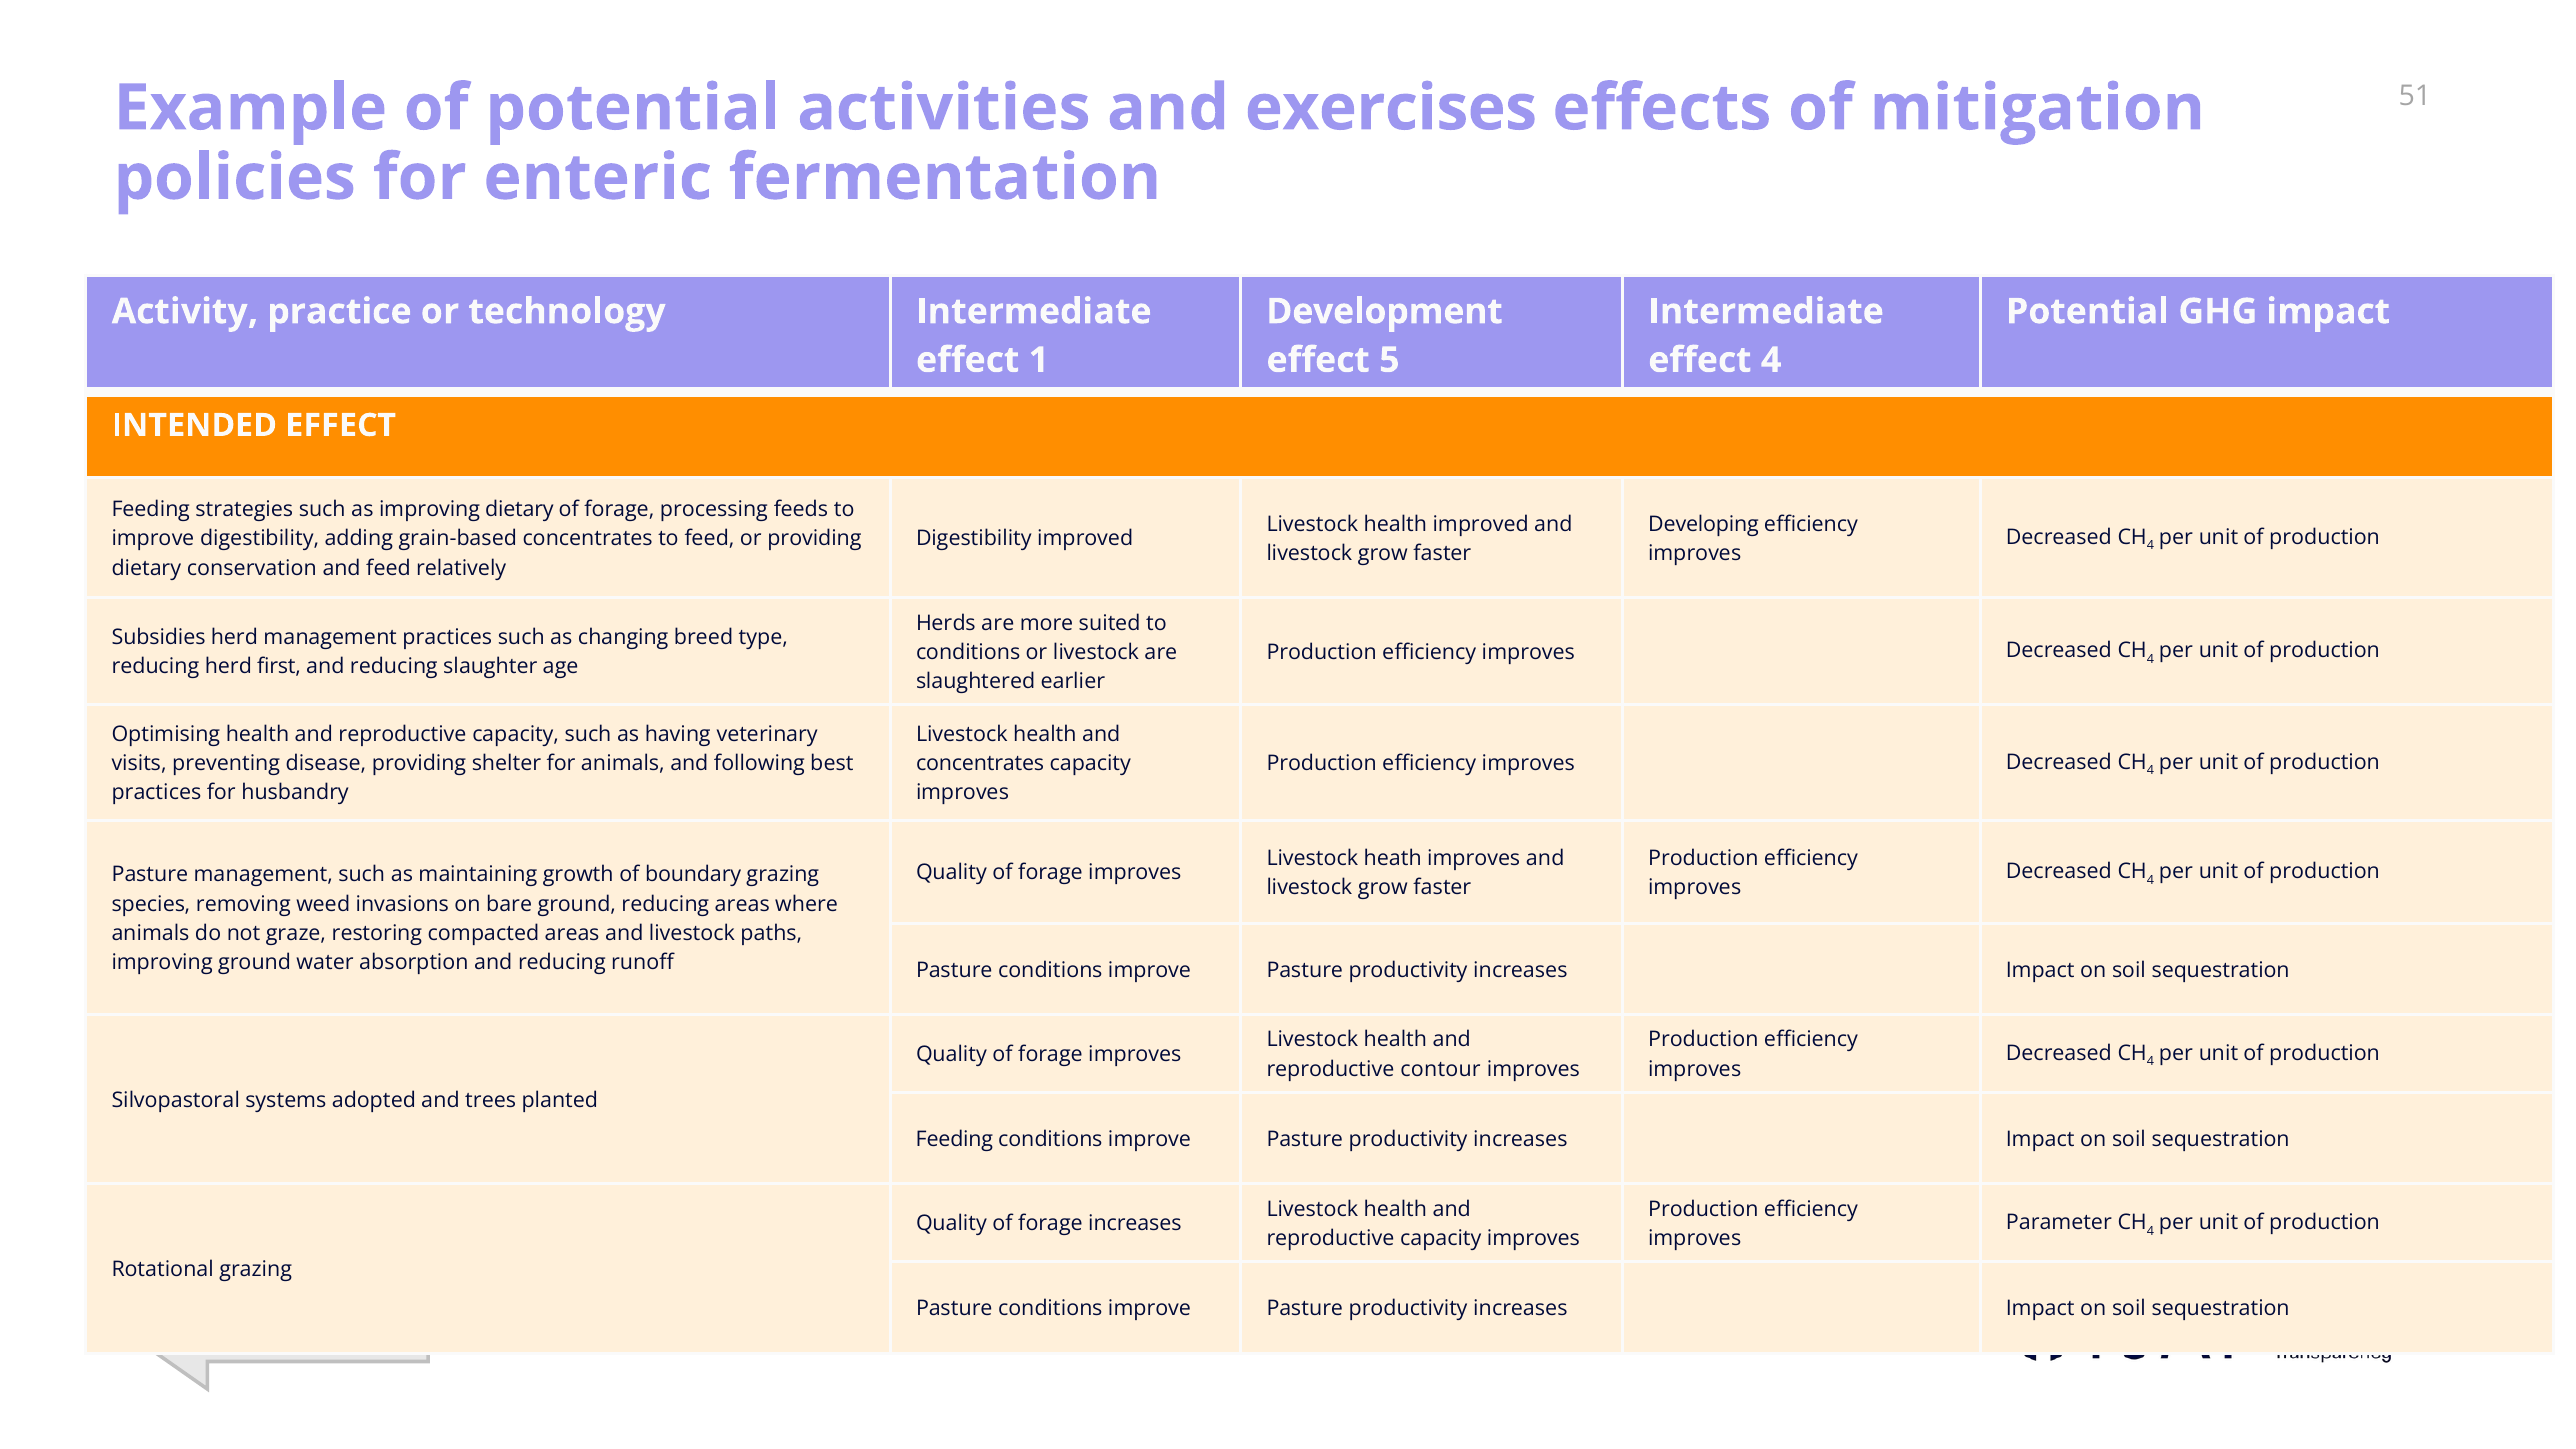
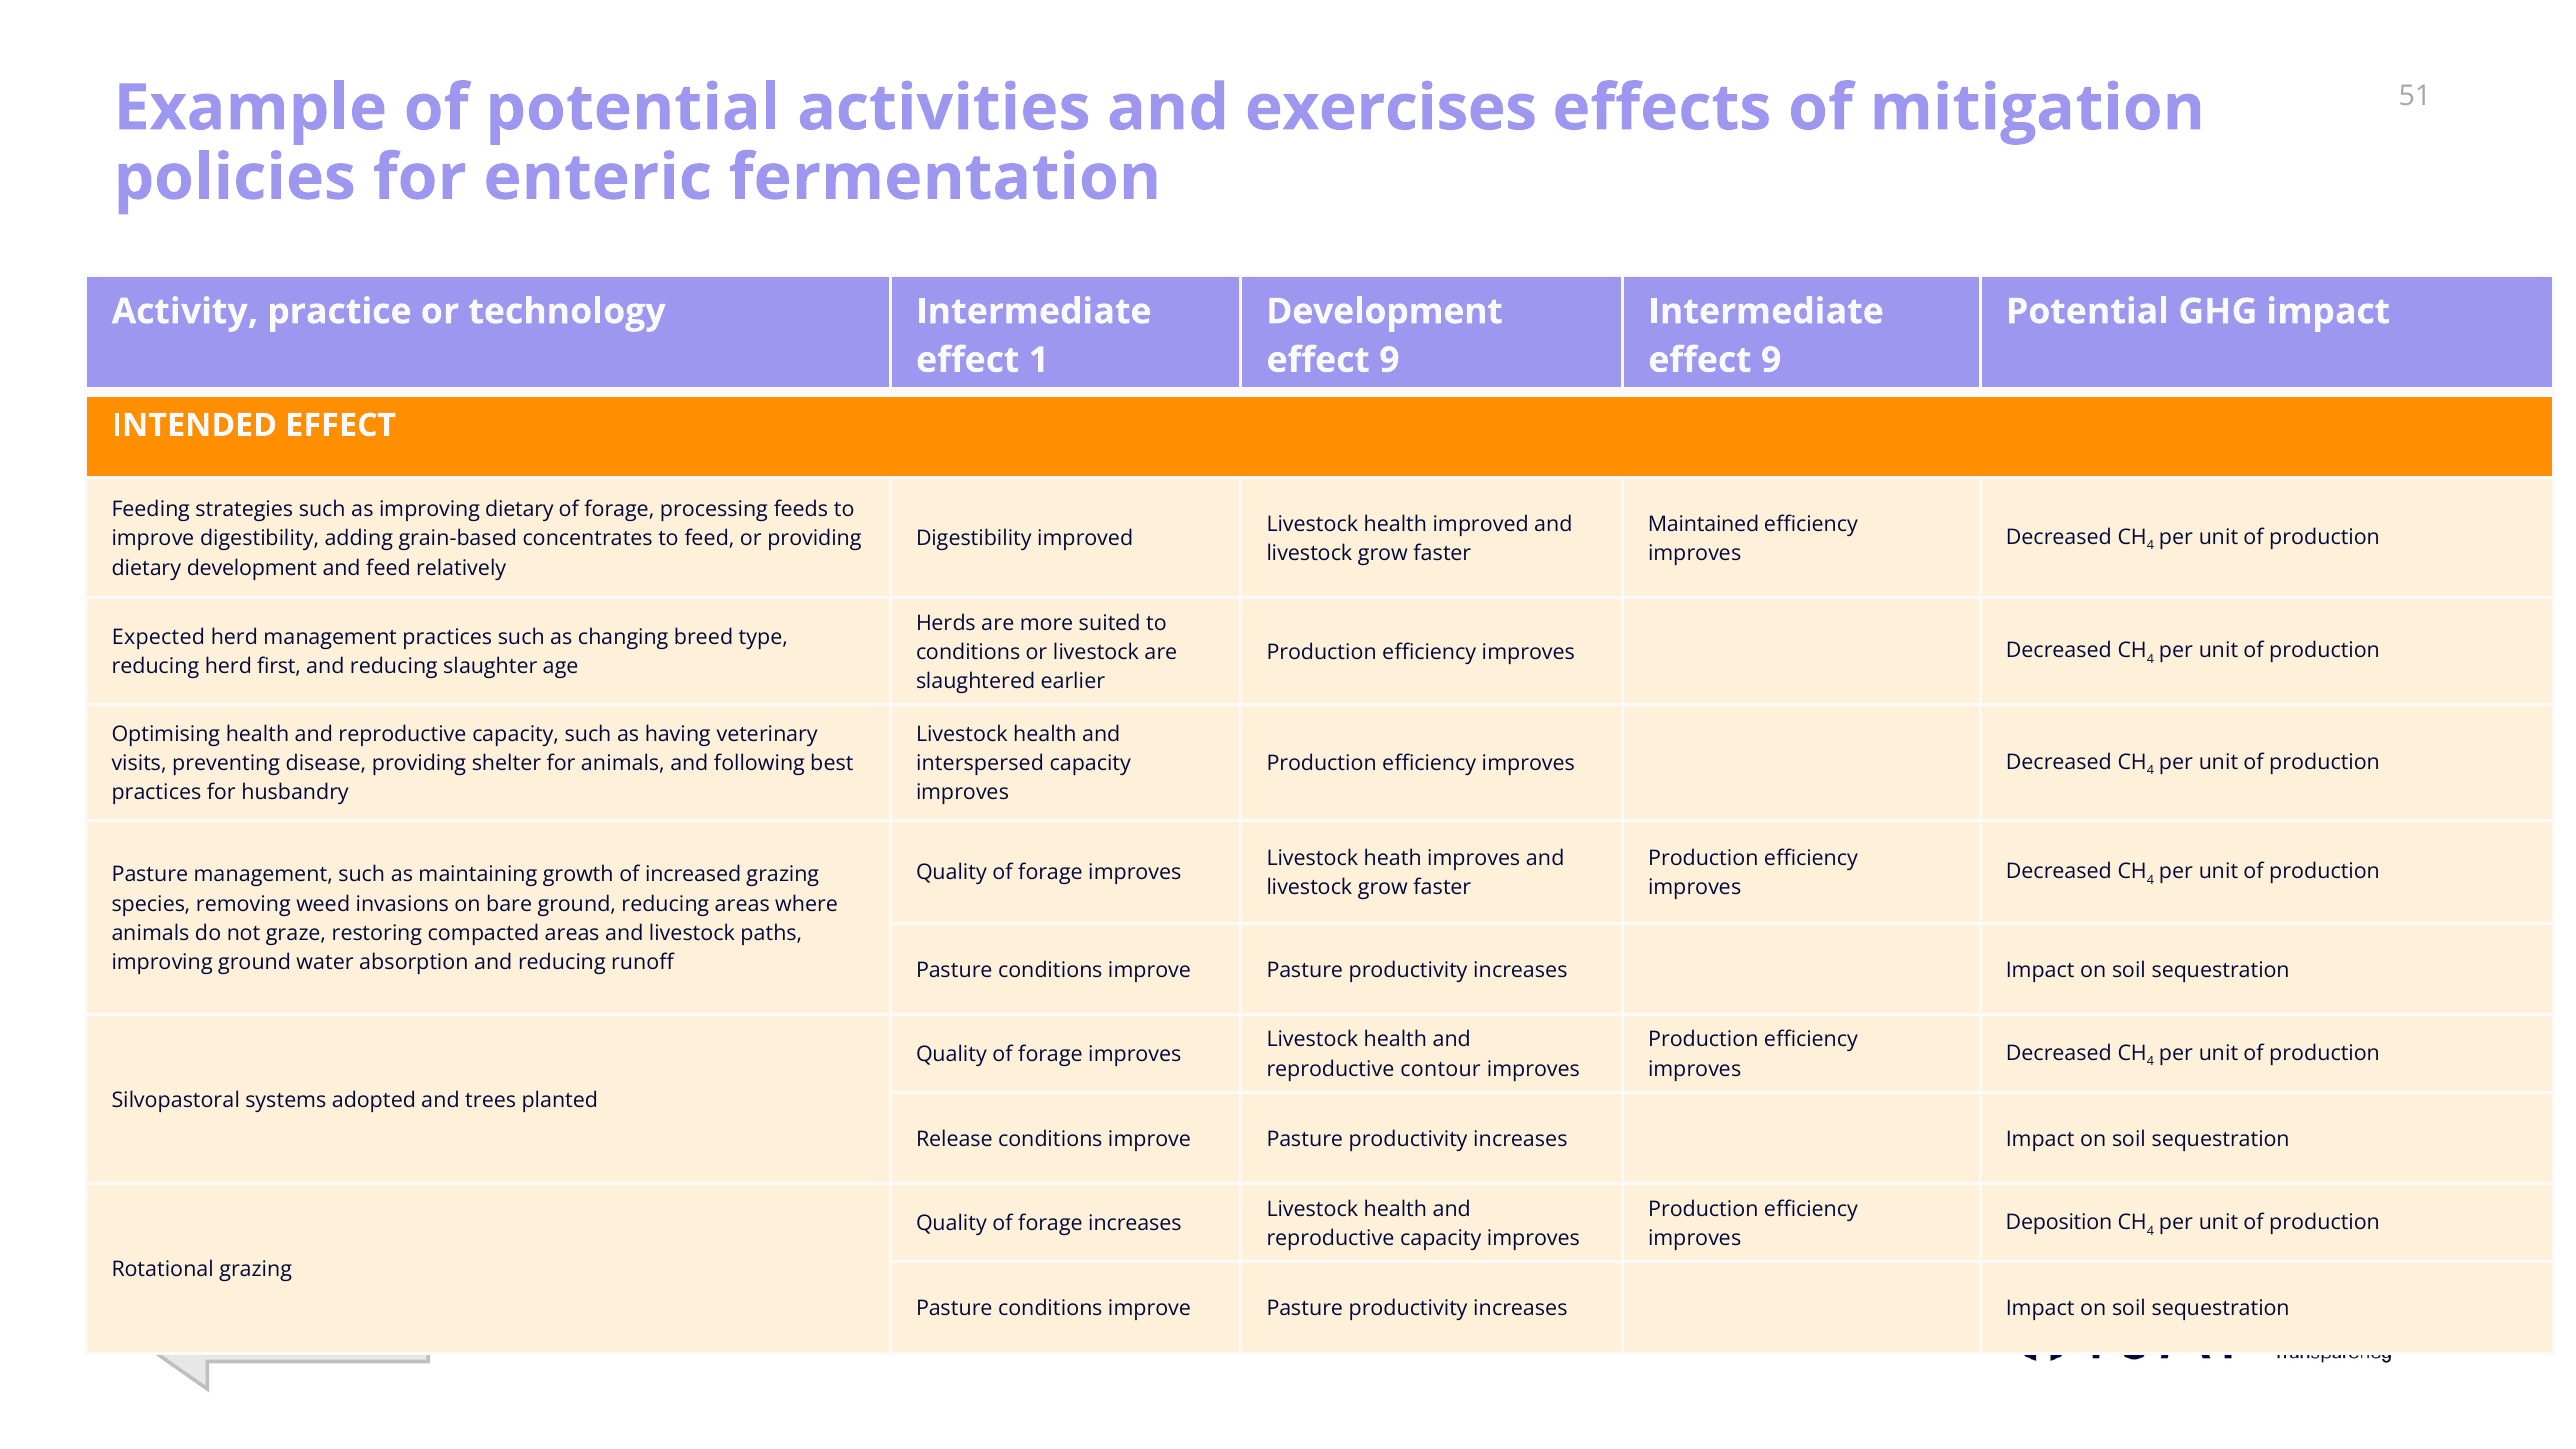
5: 5 -> 9 (1389, 360)
4: 4 -> 9 (1771, 360)
Developing: Developing -> Maintained (1703, 524)
dietary conservation: conservation -> development (252, 568)
Subsidies: Subsidies -> Expected (158, 638)
concentrates: concentrates -> interspersed (980, 764)
boundary: boundary -> increased (693, 875)
Feeding: Feeding -> Release (954, 1139)
Parameter: Parameter -> Deposition (2059, 1223)
